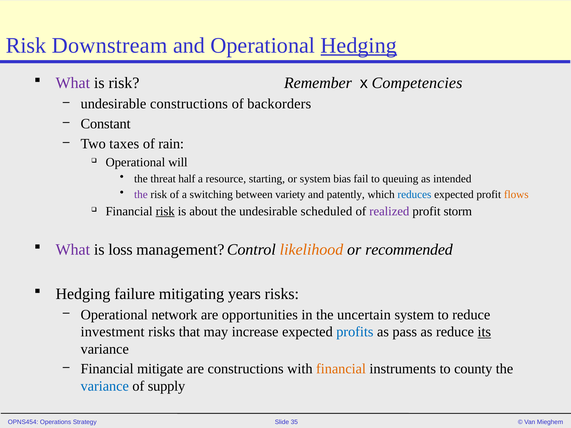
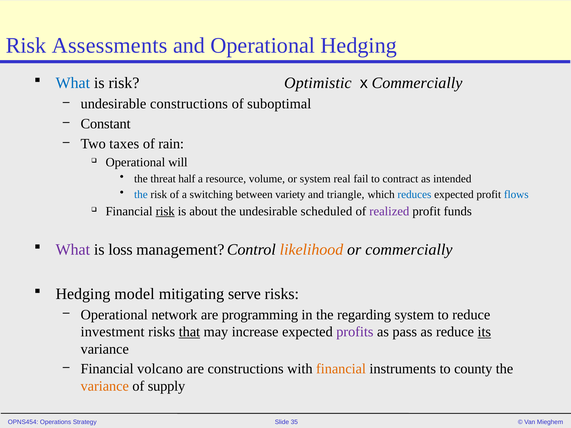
Downstream: Downstream -> Assessments (110, 45)
Hedging underline: present -> none (359, 45)
What colour: purple -> blue (73, 83)
Remember: Remember -> Optimistic (318, 83)
x Competencies: Competencies -> Commercially (417, 83)
backorders: backorders -> suboptimal (279, 104)
starting: starting -> volume (267, 179)
bias: bias -> real (342, 179)
queuing: queuing -> contract (400, 179)
the colour: purple -> blue (141, 194)
patently: patently -> triangle (346, 194)
flows colour: orange -> blue (516, 194)
storm: storm -> funds (458, 211)
or recommended: recommended -> commercially (409, 250)
failure: failure -> model (134, 294)
years: years -> serve (244, 294)
opportunities: opportunities -> programming (260, 315)
uncertain: uncertain -> regarding (364, 315)
that underline: none -> present (189, 332)
profits colour: blue -> purple (355, 332)
mitigate: mitigate -> volcano (160, 369)
variance colour: blue -> orange (105, 386)
